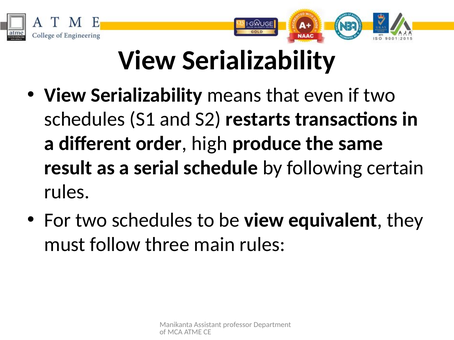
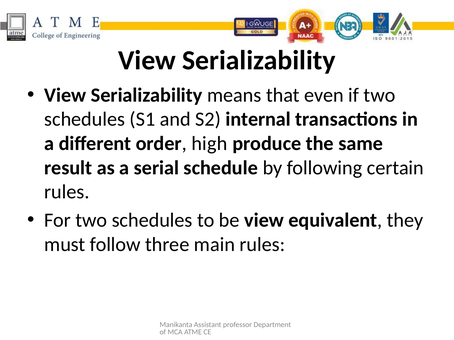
restarts: restarts -> internal (258, 119)
